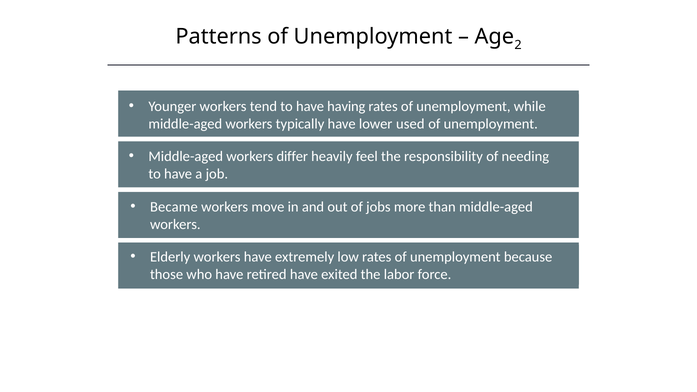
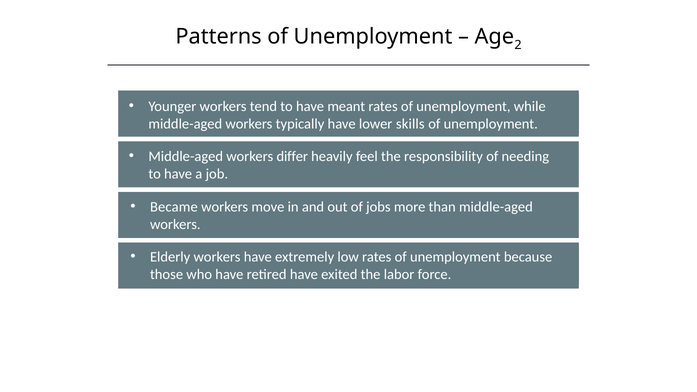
having: having -> meant (346, 107)
used: used -> skills (410, 124)
